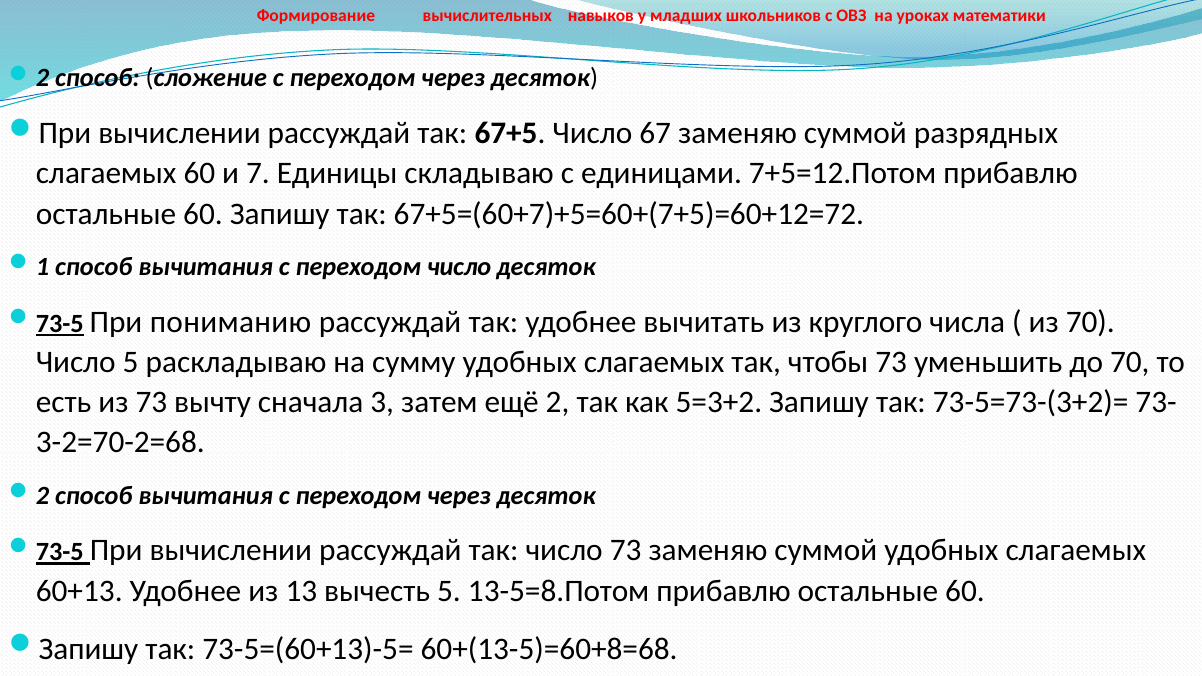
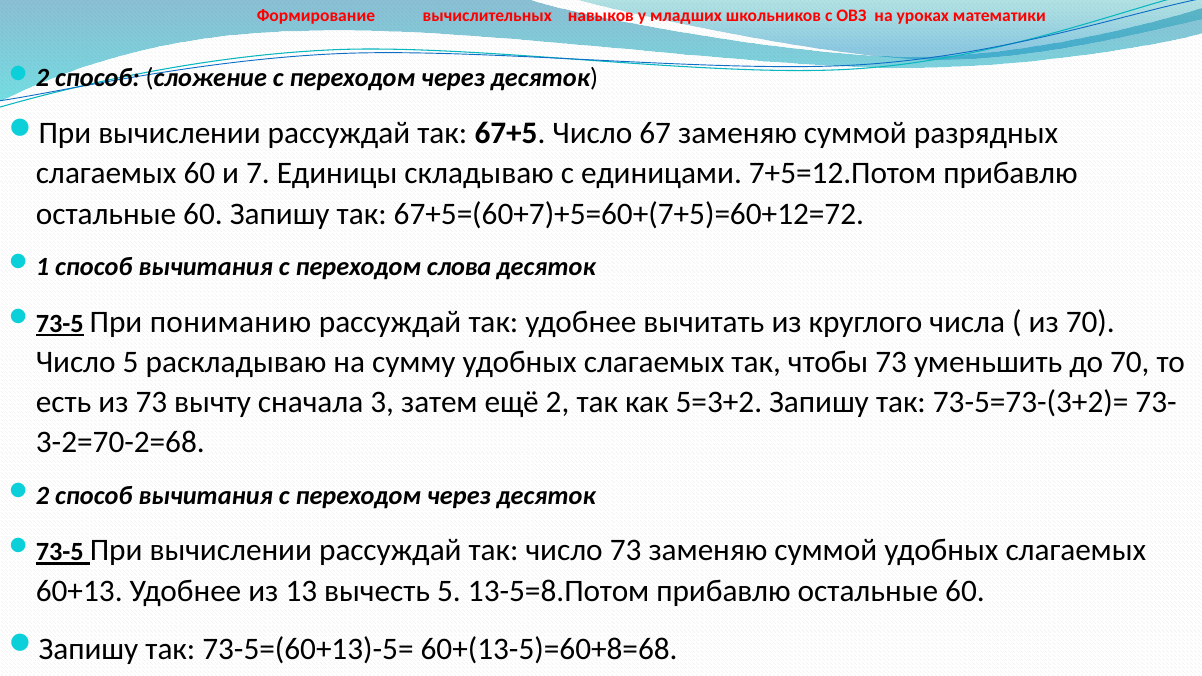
переходом число: число -> слова (459, 267)
